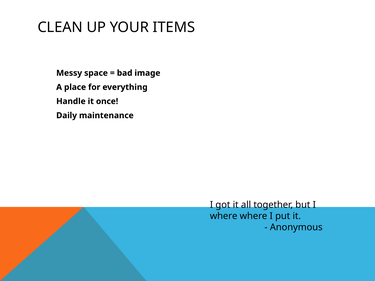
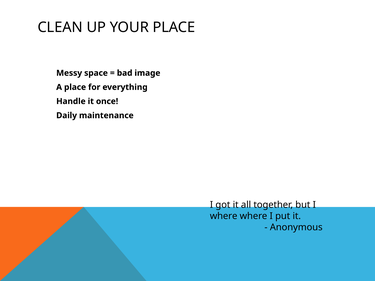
YOUR ITEMS: ITEMS -> PLACE (174, 27)
